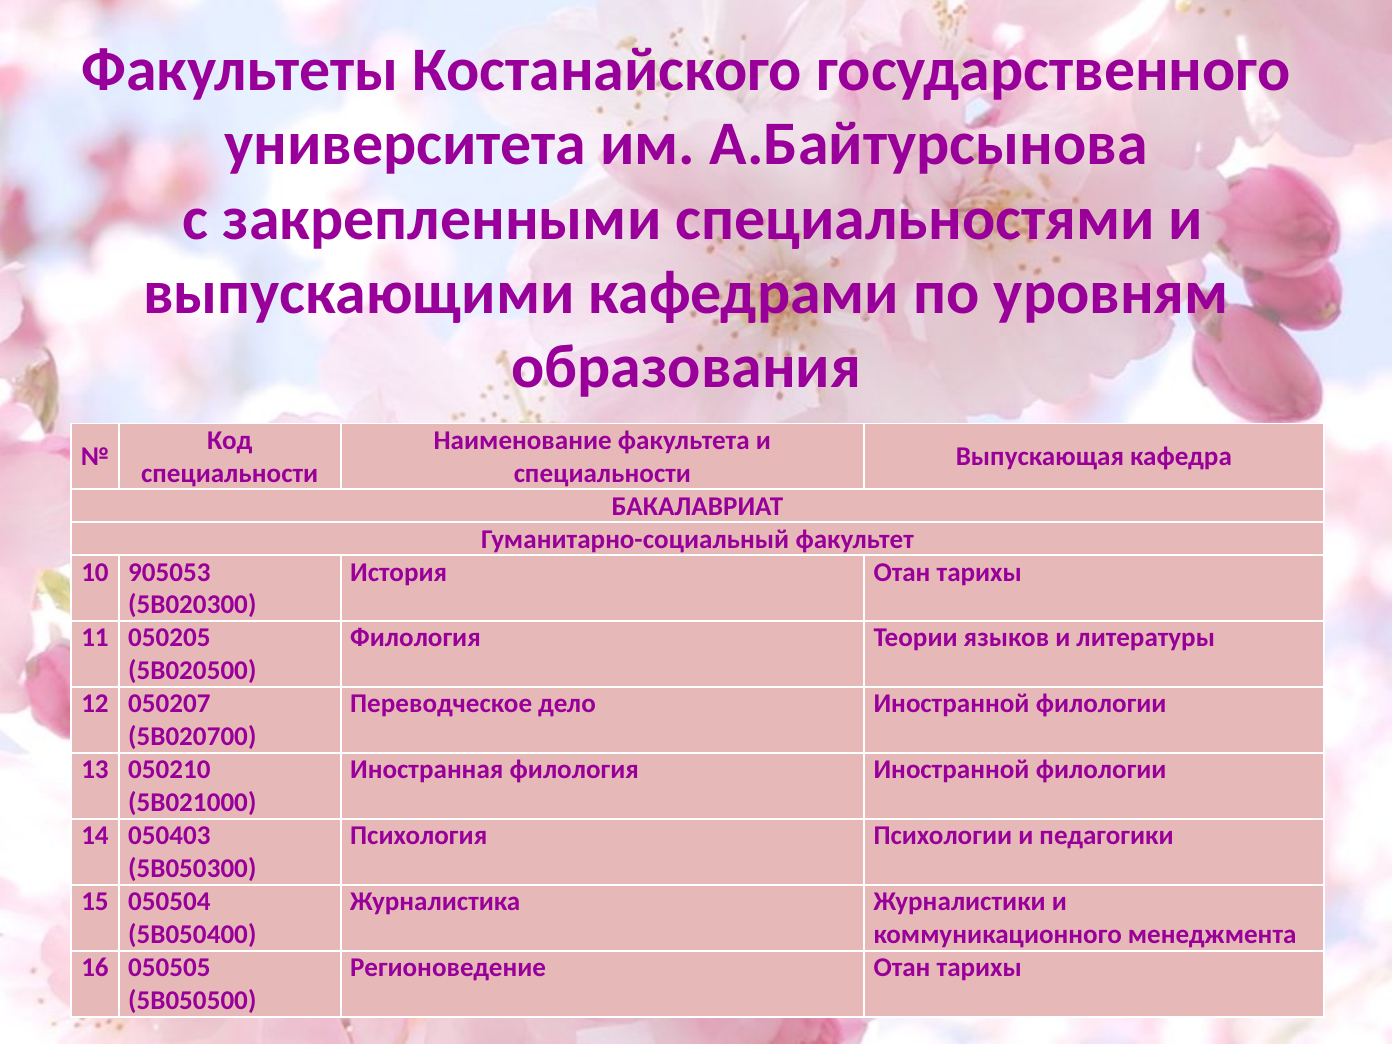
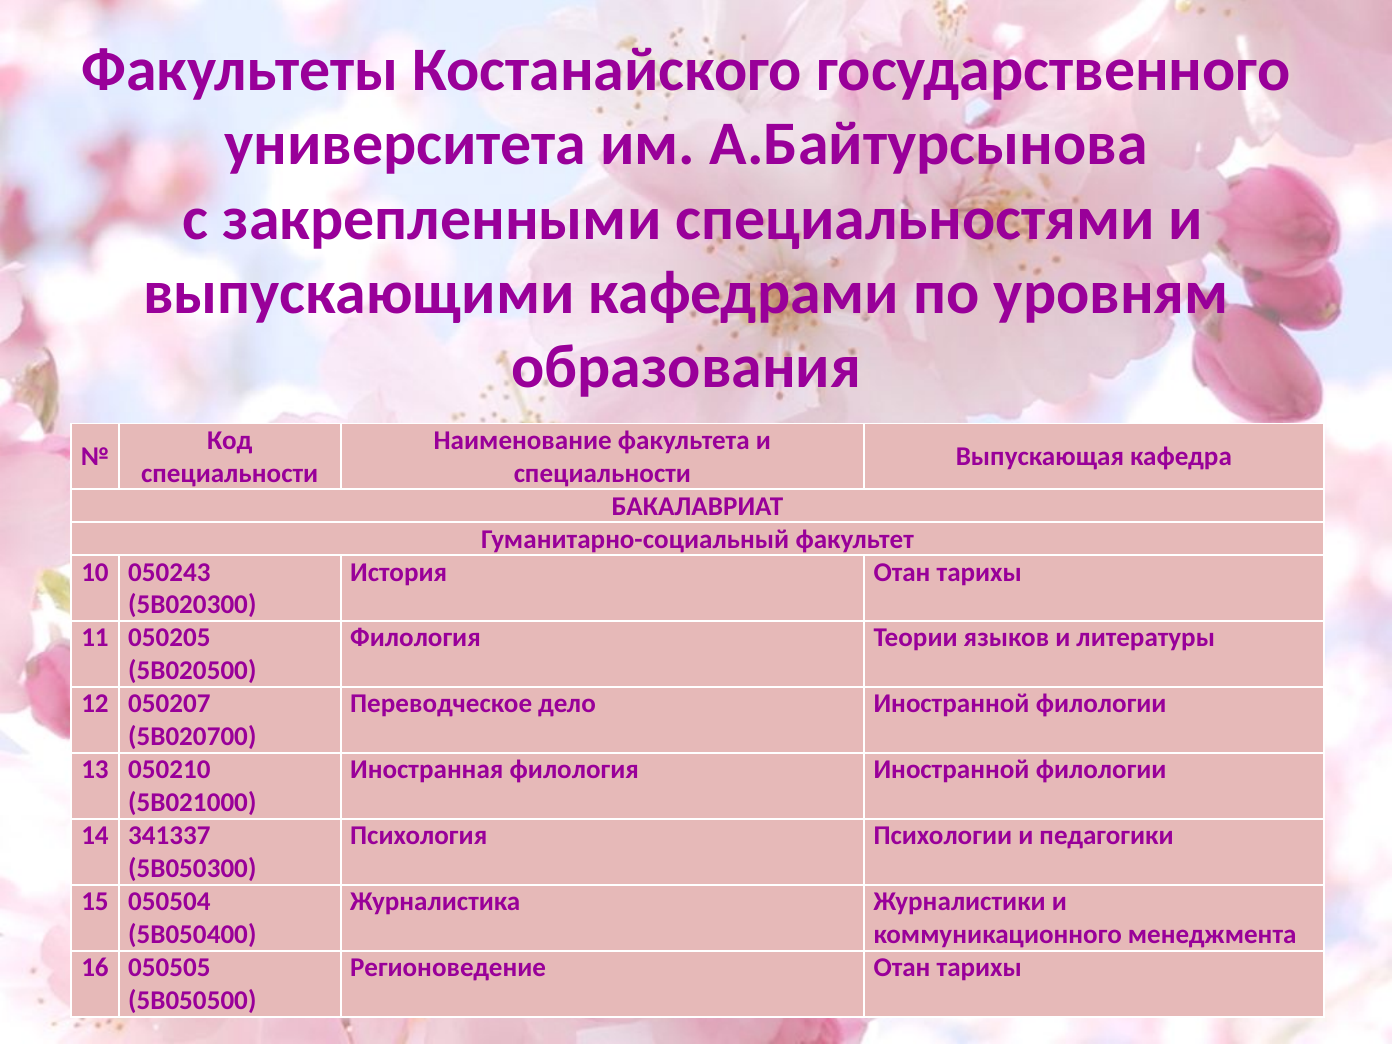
905053: 905053 -> 050243 (169, 572)
050403: 050403 -> 341337 (169, 836)
